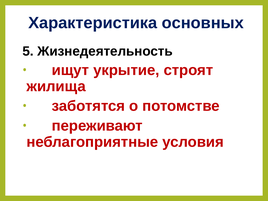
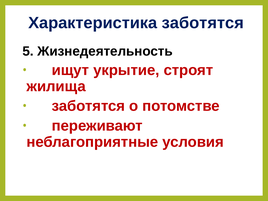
Характеристика основных: основных -> заботятся (203, 23)
